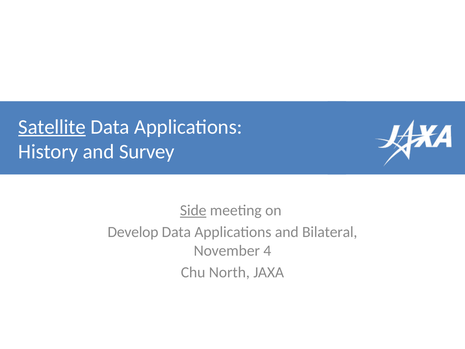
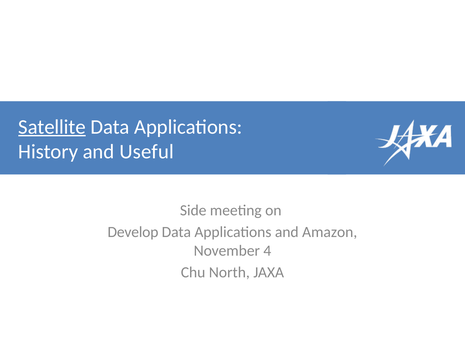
Survey: Survey -> Useful (147, 152)
Side underline: present -> none (193, 210)
Bilateral: Bilateral -> Amazon (330, 232)
